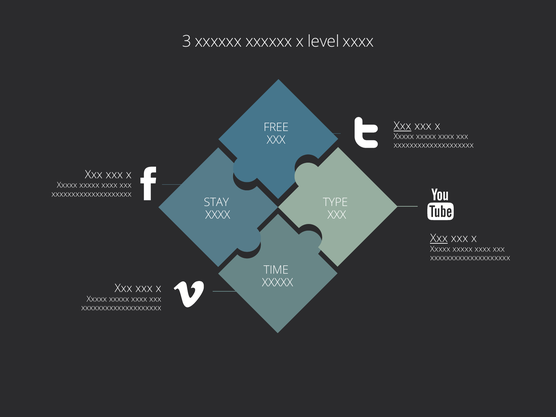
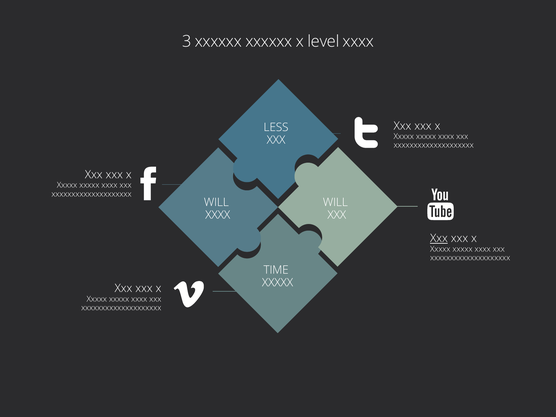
Xxx underline: present -> none (402, 126)
FREE: FREE -> LESS (276, 127)
STAY: STAY -> WILL (216, 202)
TYPE: TYPE -> WILL (335, 202)
